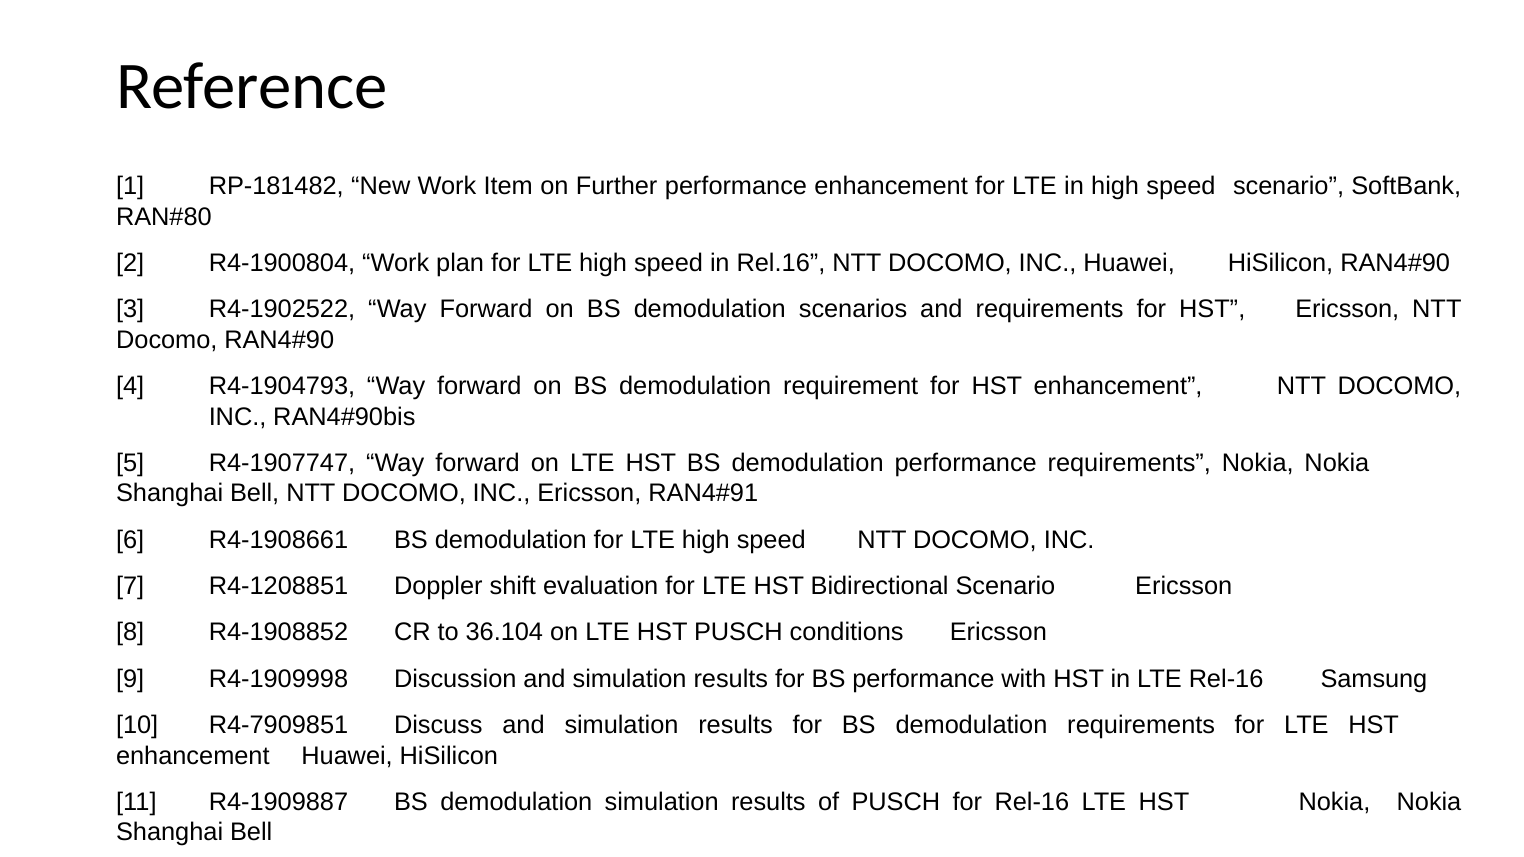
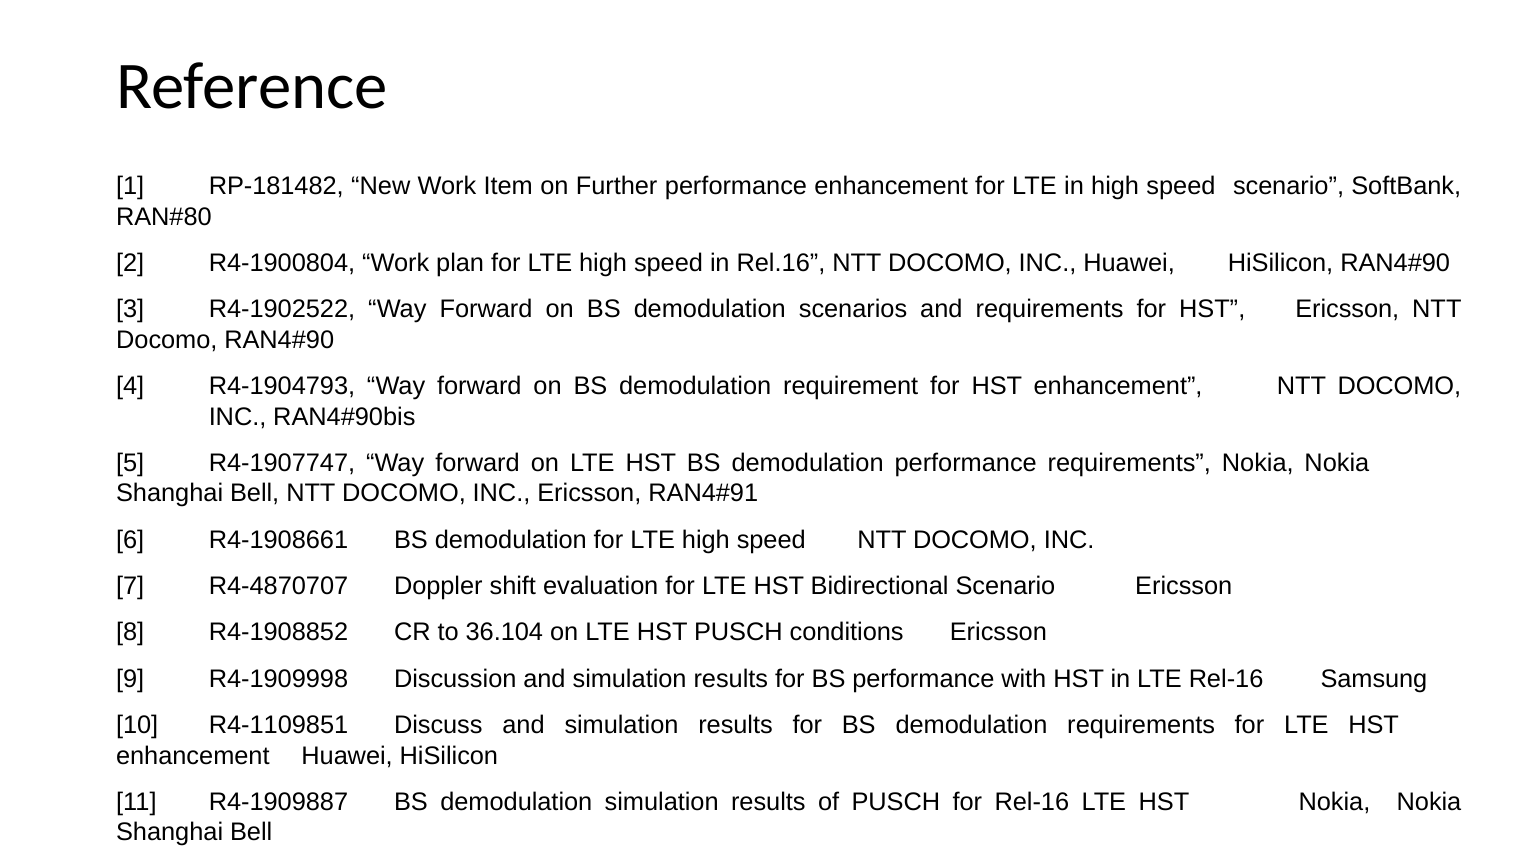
R4-1208851: R4-1208851 -> R4-4870707 (279, 586)
R4-7909851: R4-7909851 -> R4-1109851 (279, 725)
